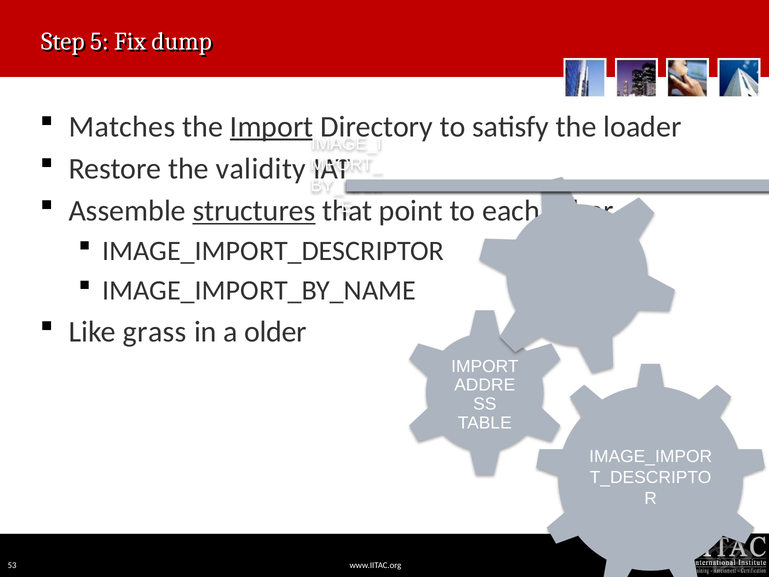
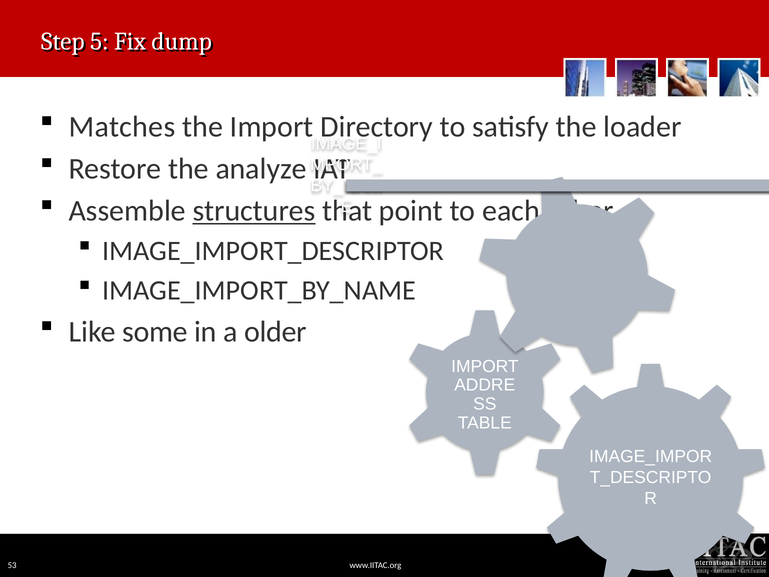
Import underline: present -> none (272, 127)
validity: validity -> analyze (261, 169)
grass: grass -> some (155, 331)
